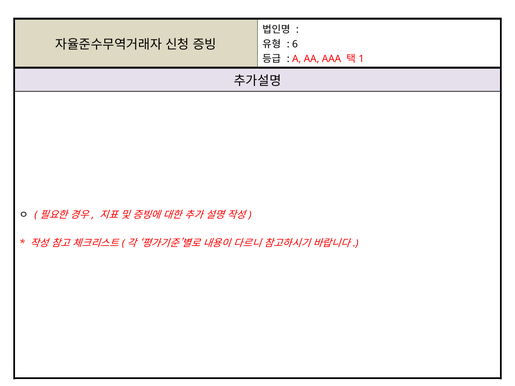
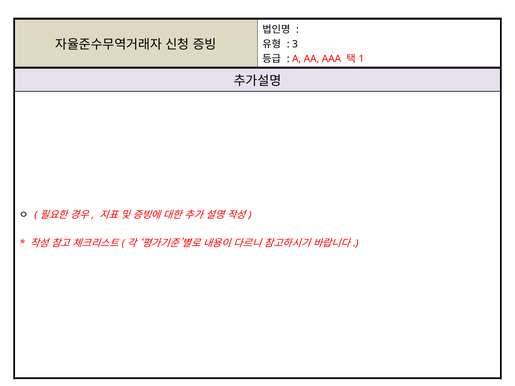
6: 6 -> 3 (295, 44)
